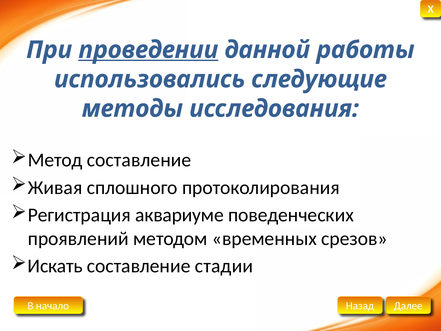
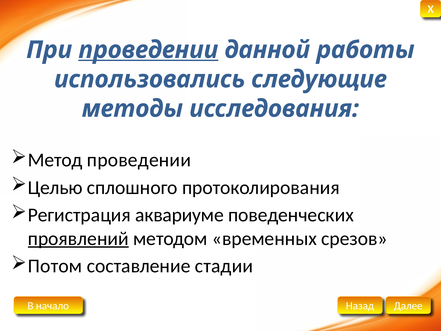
Метод составление: составление -> проведении (139, 160)
Живая: Живая -> Целью (55, 187)
проявлений underline: none -> present (78, 238)
Искать: Искать -> Потом (55, 266)
